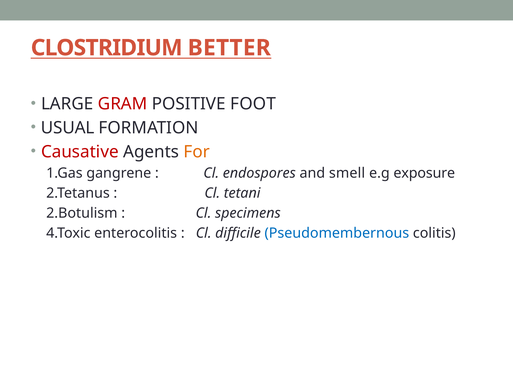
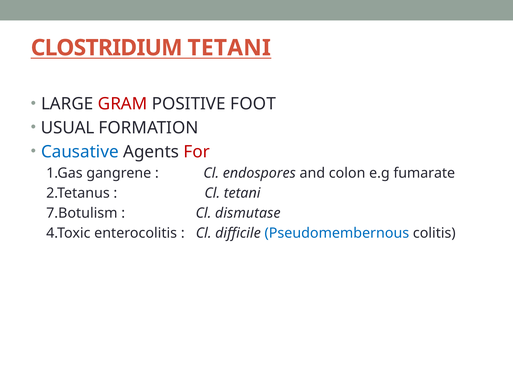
CLOSTRIDIUM BETTER: BETTER -> TETANI (229, 48)
Causative colour: red -> blue (80, 152)
For colour: orange -> red (197, 152)
smell: smell -> colon (347, 173)
exposure: exposure -> fumarate (424, 173)
2.Botulism: 2.Botulism -> 7.Botulism (82, 213)
specimens: specimens -> dismutase (248, 213)
